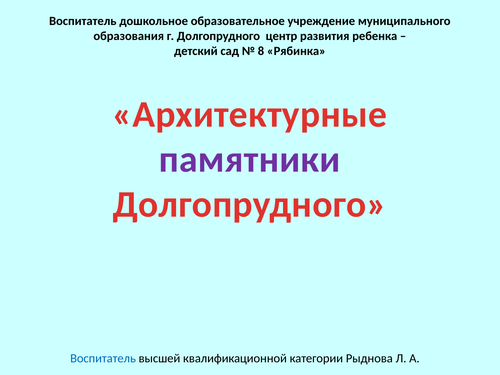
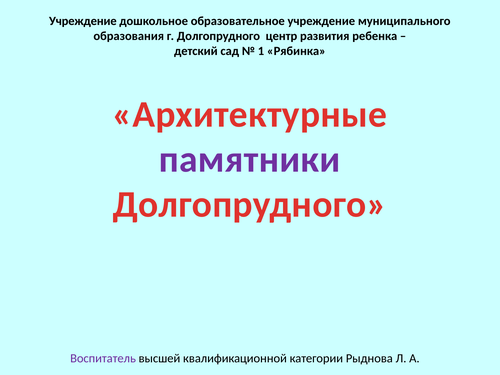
Воспитатель: Воспитатель -> Учреждение (83, 21)
8: 8 -> 1 (261, 51)
Воспитатель colour: blue -> purple (103, 359)
